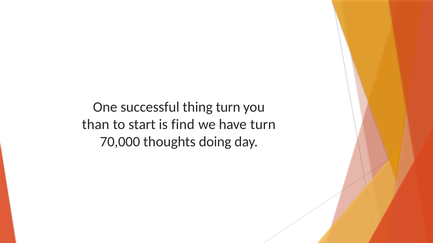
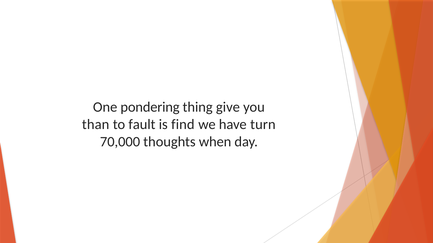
successful: successful -> pondering (150, 107)
thing turn: turn -> give (228, 107)
start: start -> fault (142, 125)
doing: doing -> when (215, 142)
